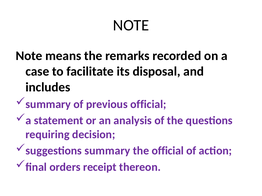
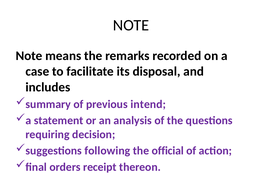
previous official: official -> intend (148, 104)
suggestions summary: summary -> following (107, 151)
